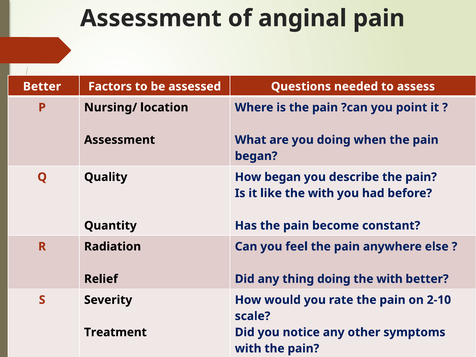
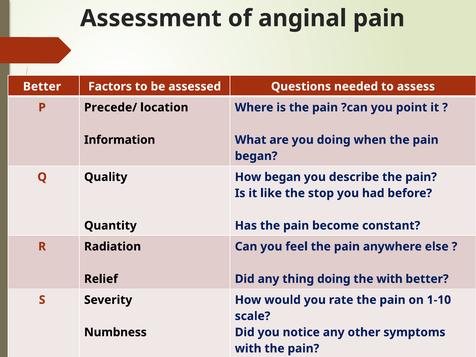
Nursing/: Nursing/ -> Precede/ (111, 107)
Assessment: Assessment -> Information (120, 140)
like the with: with -> stop (321, 193)
2-10: 2-10 -> 1-10 (439, 300)
Treatment: Treatment -> Numbness (115, 332)
